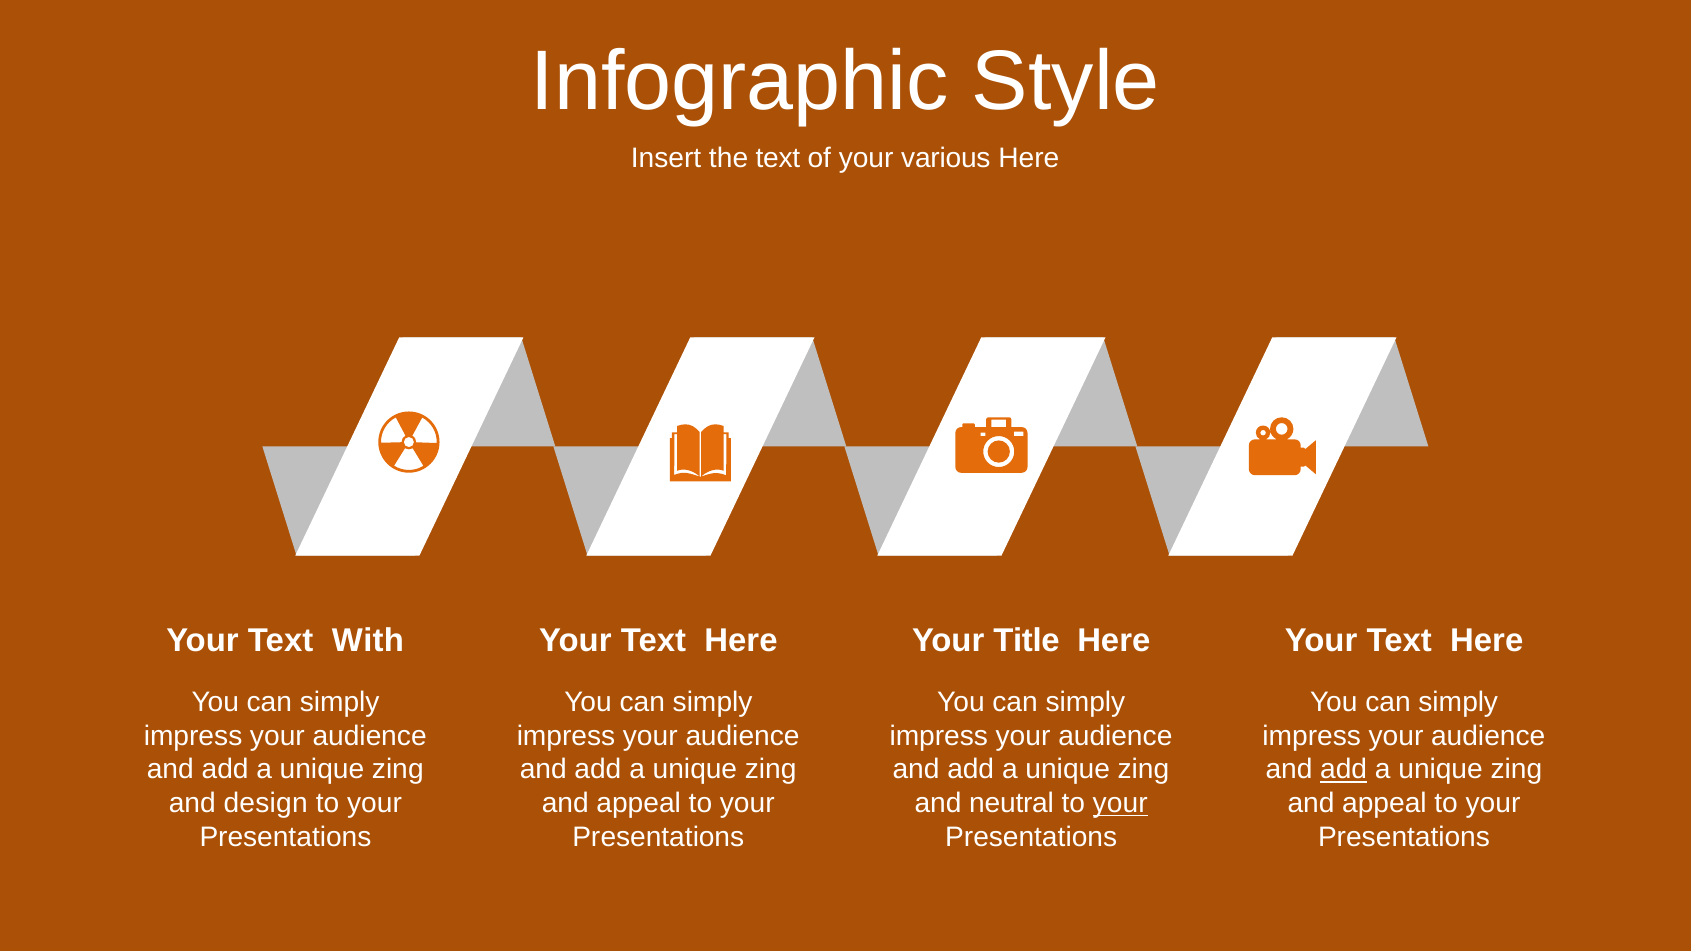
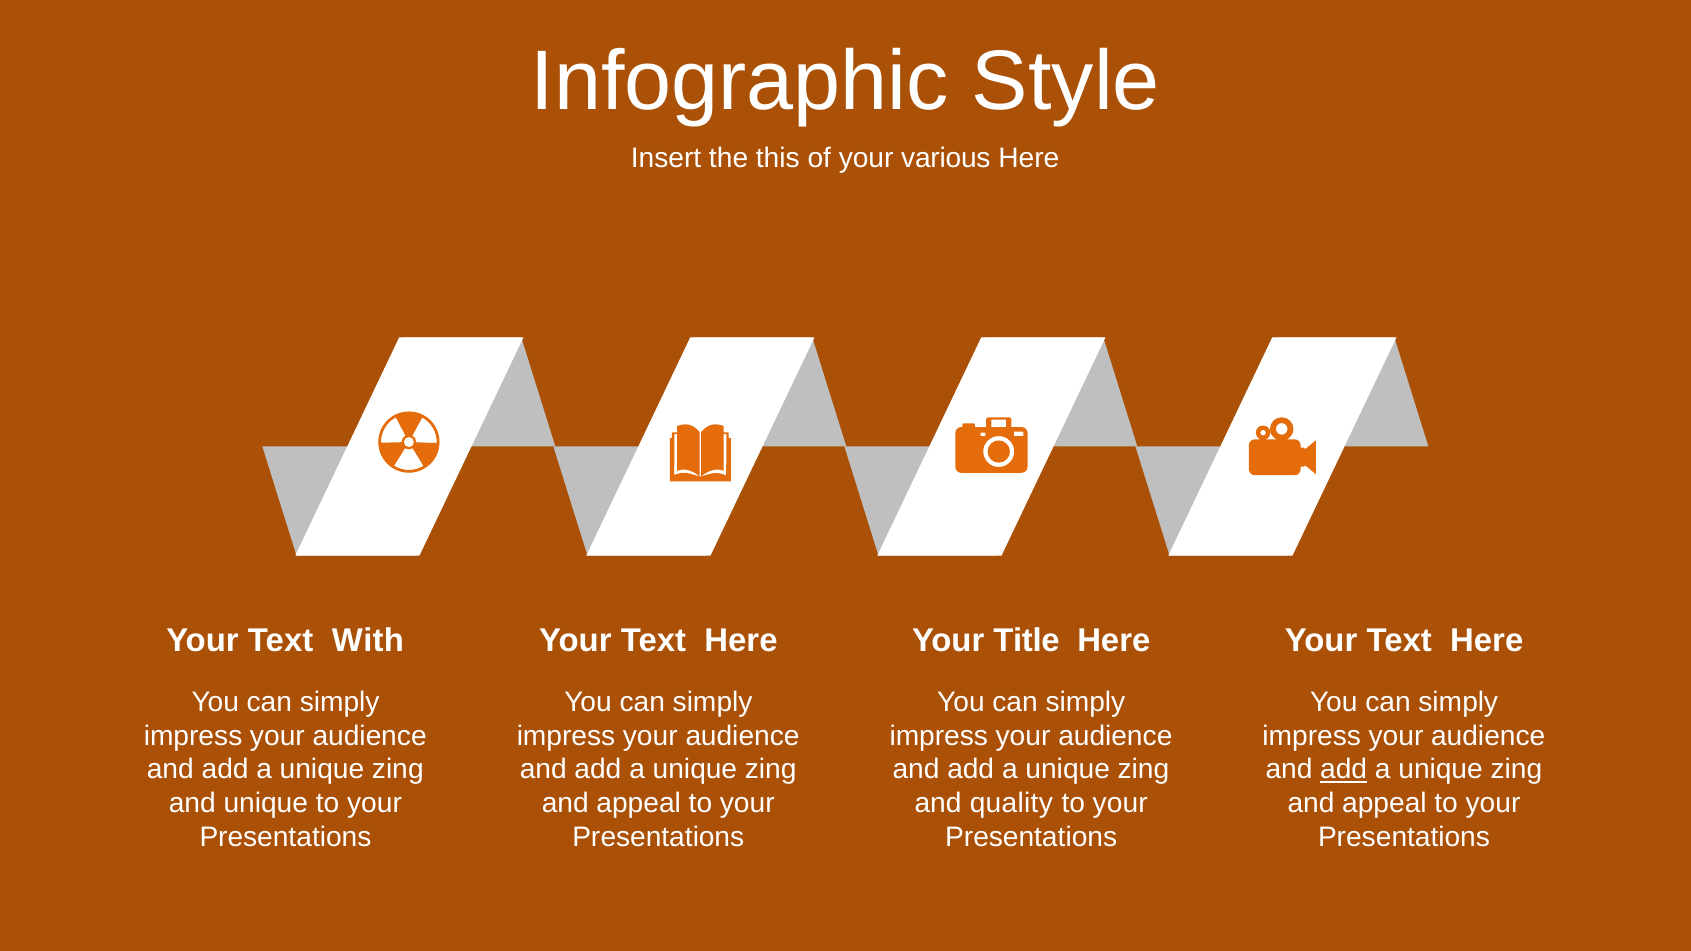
the text: text -> this (778, 158)
and design: design -> unique (266, 804)
neutral: neutral -> quality (1011, 804)
your underline: present -> none (1120, 804)
